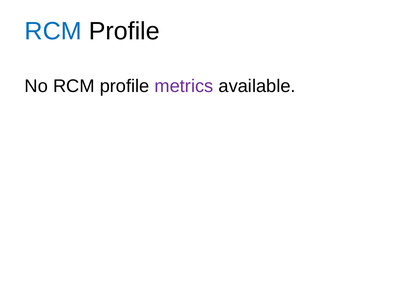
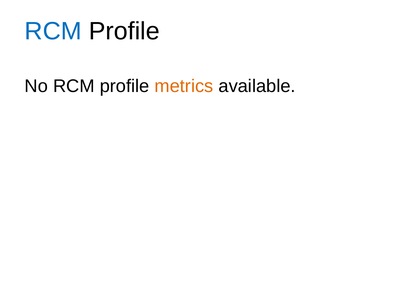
metrics colour: purple -> orange (184, 86)
